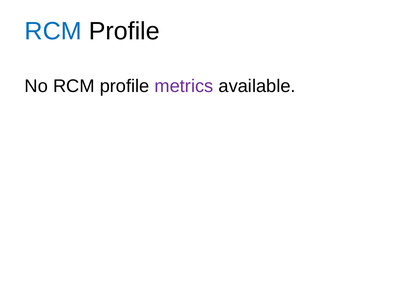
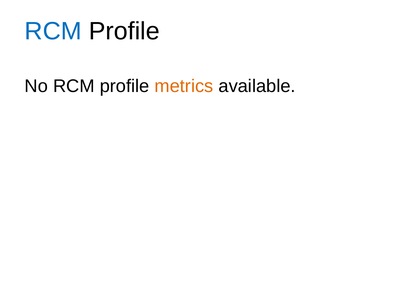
metrics colour: purple -> orange (184, 86)
